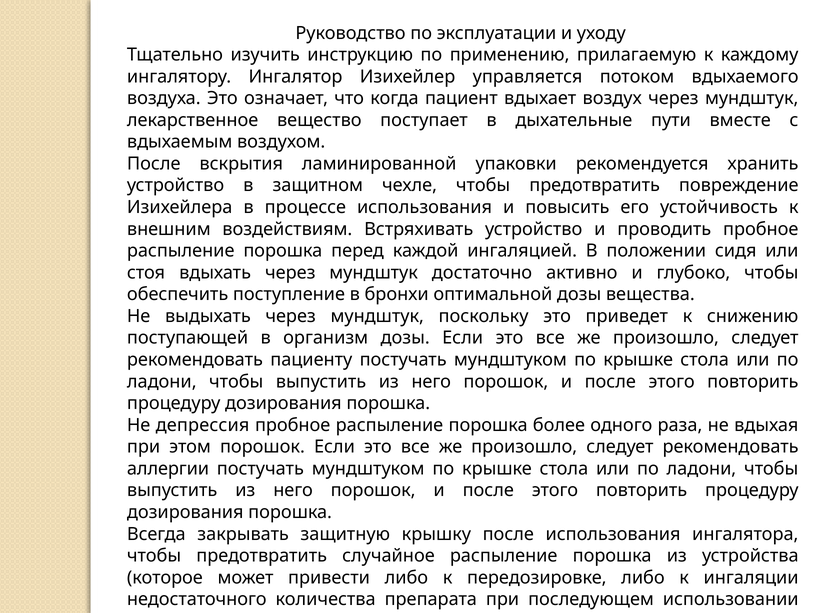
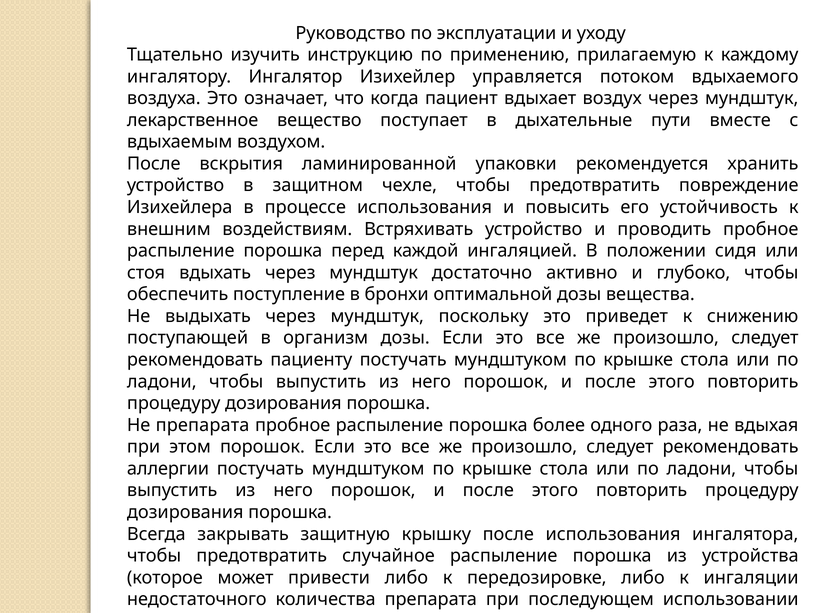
Не депрессия: депрессия -> препарата (203, 425)
